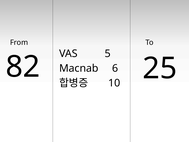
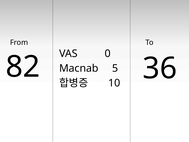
5: 5 -> 0 (108, 54)
25: 25 -> 36 (160, 68)
6: 6 -> 5 (115, 68)
